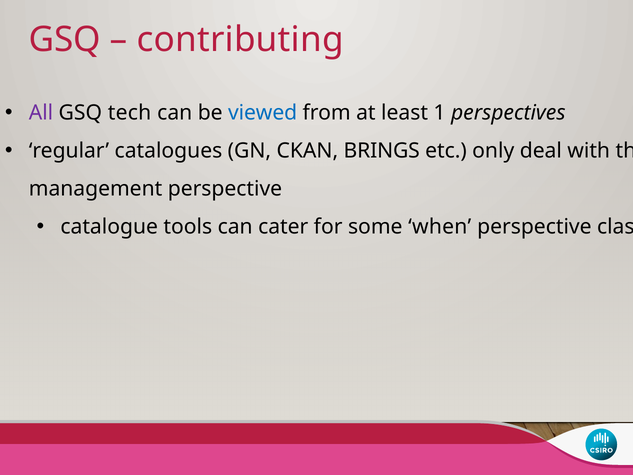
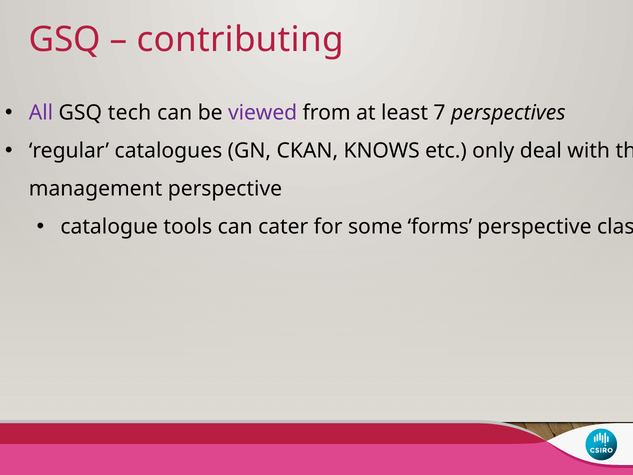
viewed colour: blue -> purple (263, 113)
1: 1 -> 7 (440, 113)
BRINGS: BRINGS -> KNOWS (382, 151)
when: when -> forms (440, 227)
